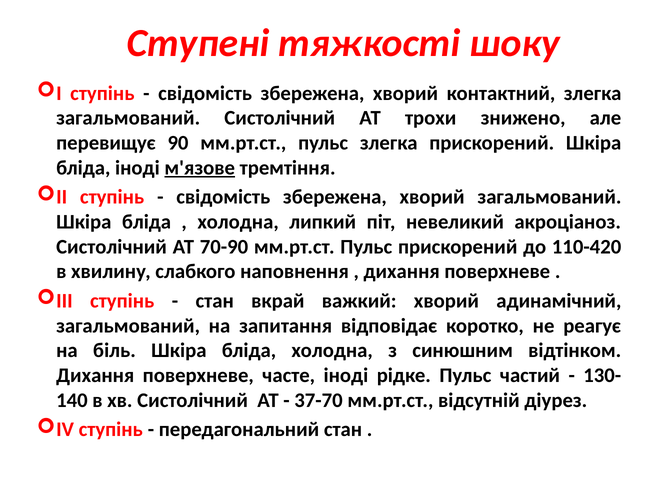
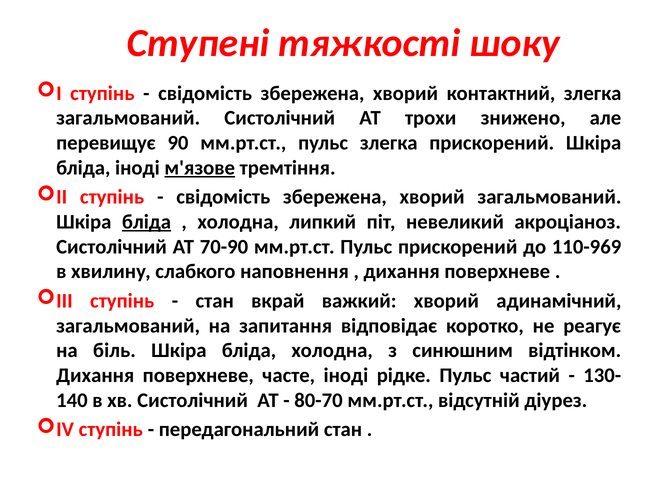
бліда underline: none -> present (146, 222)
110-420: 110-420 -> 110-969 (587, 247)
37-70: 37-70 -> 80-70 (319, 400)
